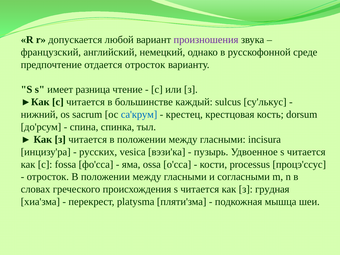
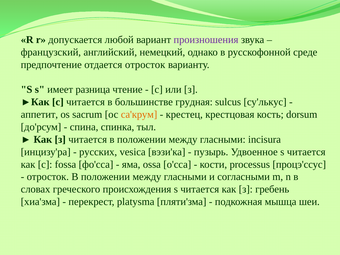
каждый: каждый -> грудная (194, 102)
нижний: нижний -> аппетит (39, 114)
са'крум colour: blue -> orange (139, 114)
грудная: грудная -> гребень (272, 189)
